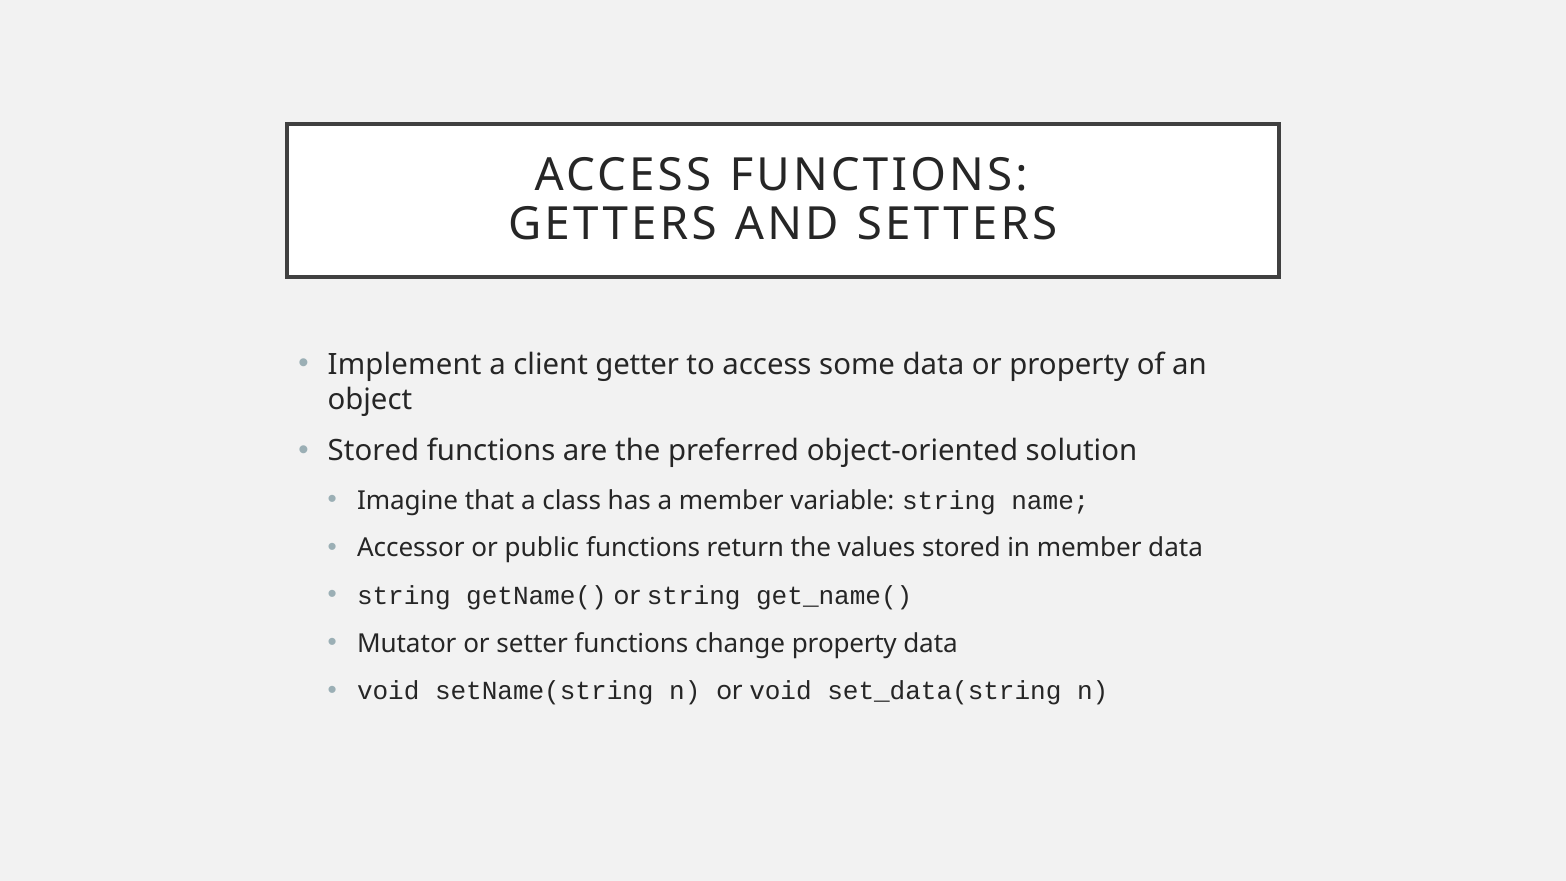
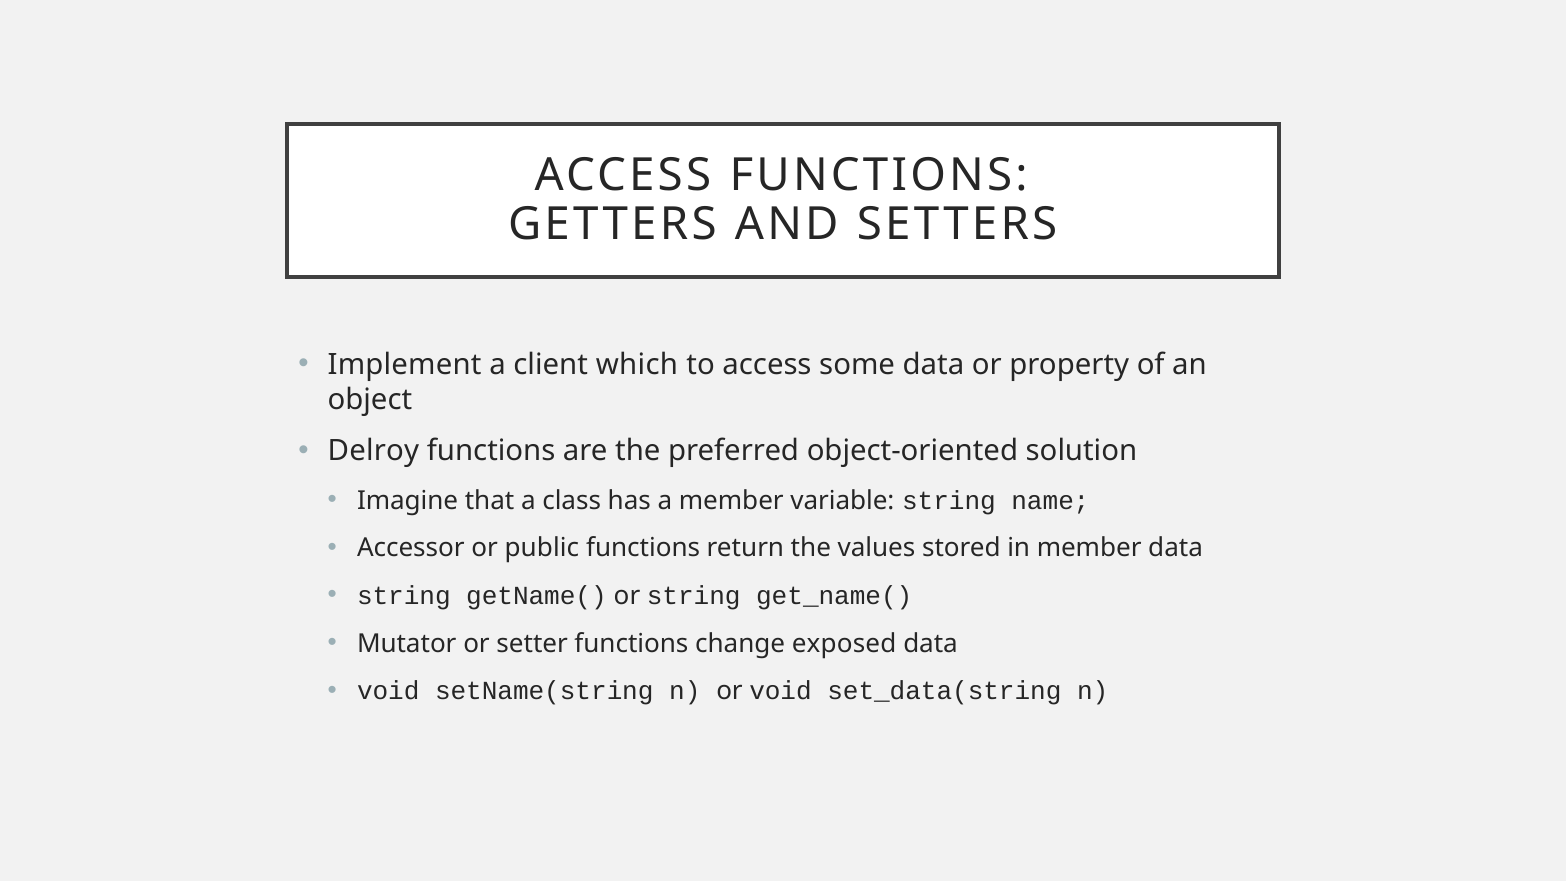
getter: getter -> which (637, 364)
Stored: Stored -> Delroy (373, 451)
change property: property -> exposed (844, 643)
